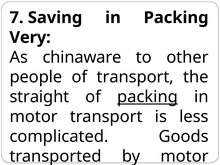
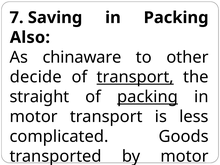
Very: Very -> Also (30, 37)
people: people -> decide (36, 77)
transport underline: none -> present (135, 77)
